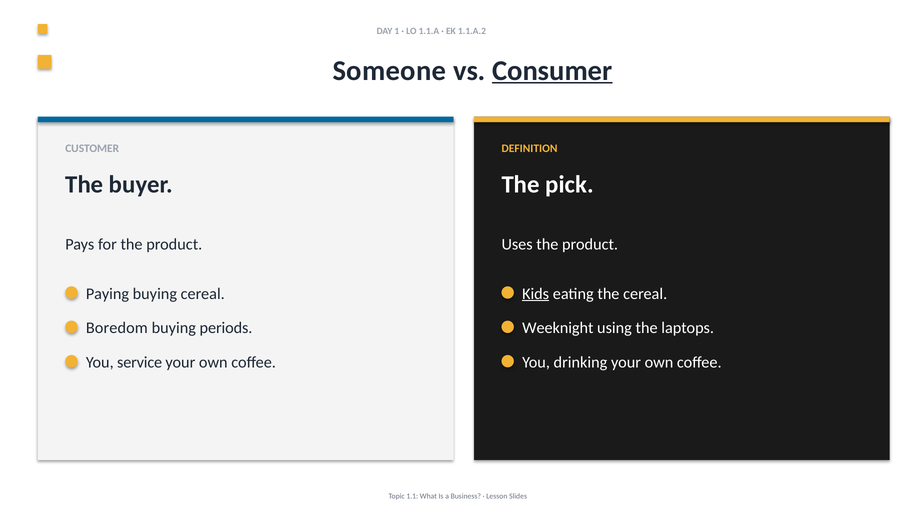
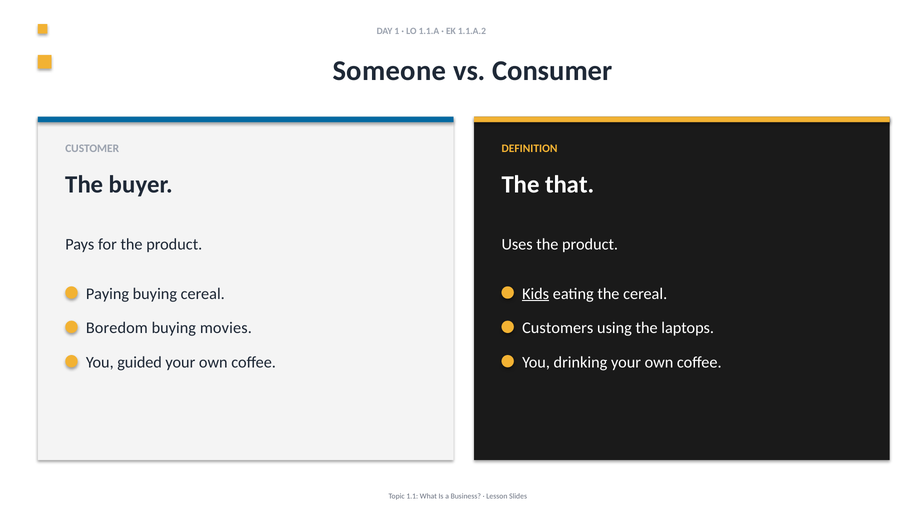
Consumer underline: present -> none (552, 71)
pick: pick -> that (570, 185)
periods: periods -> movies (226, 328)
Weeknight: Weeknight -> Customers (558, 328)
service: service -> guided (140, 363)
